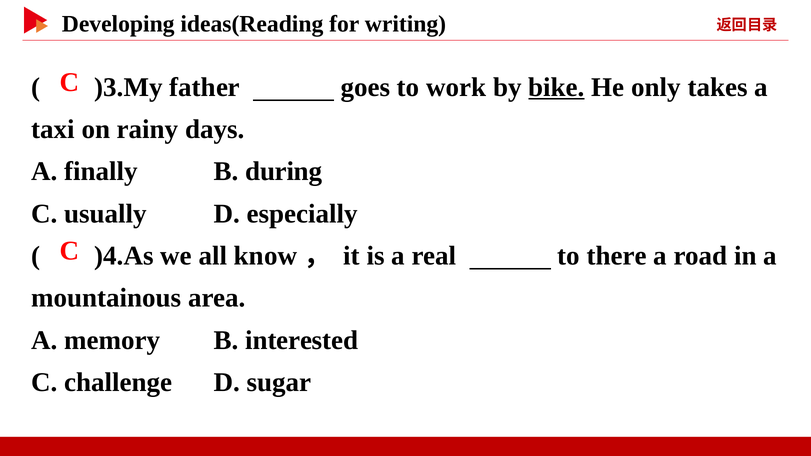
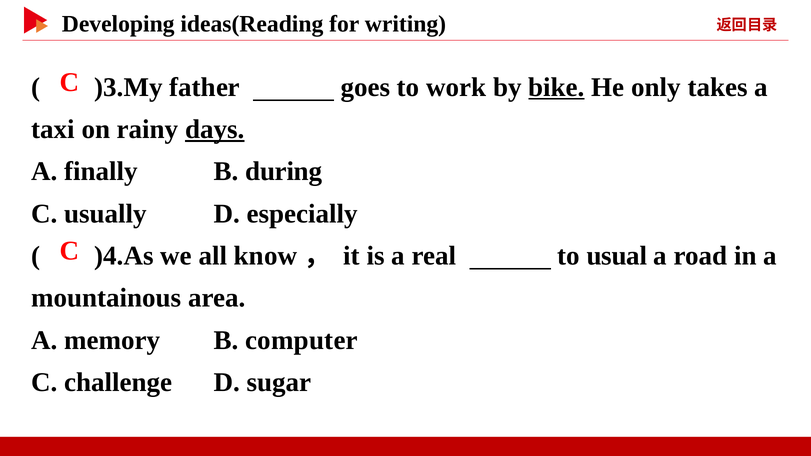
days underline: none -> present (215, 129)
there: there -> usual (617, 256)
interested: interested -> computer (302, 340)
